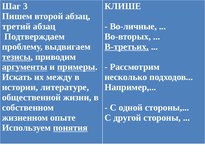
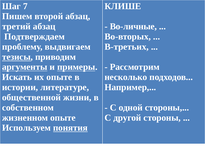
3: 3 -> 7 (25, 6)
В-третьих underline: present -> none (127, 47)
их между: между -> опыте (59, 77)
